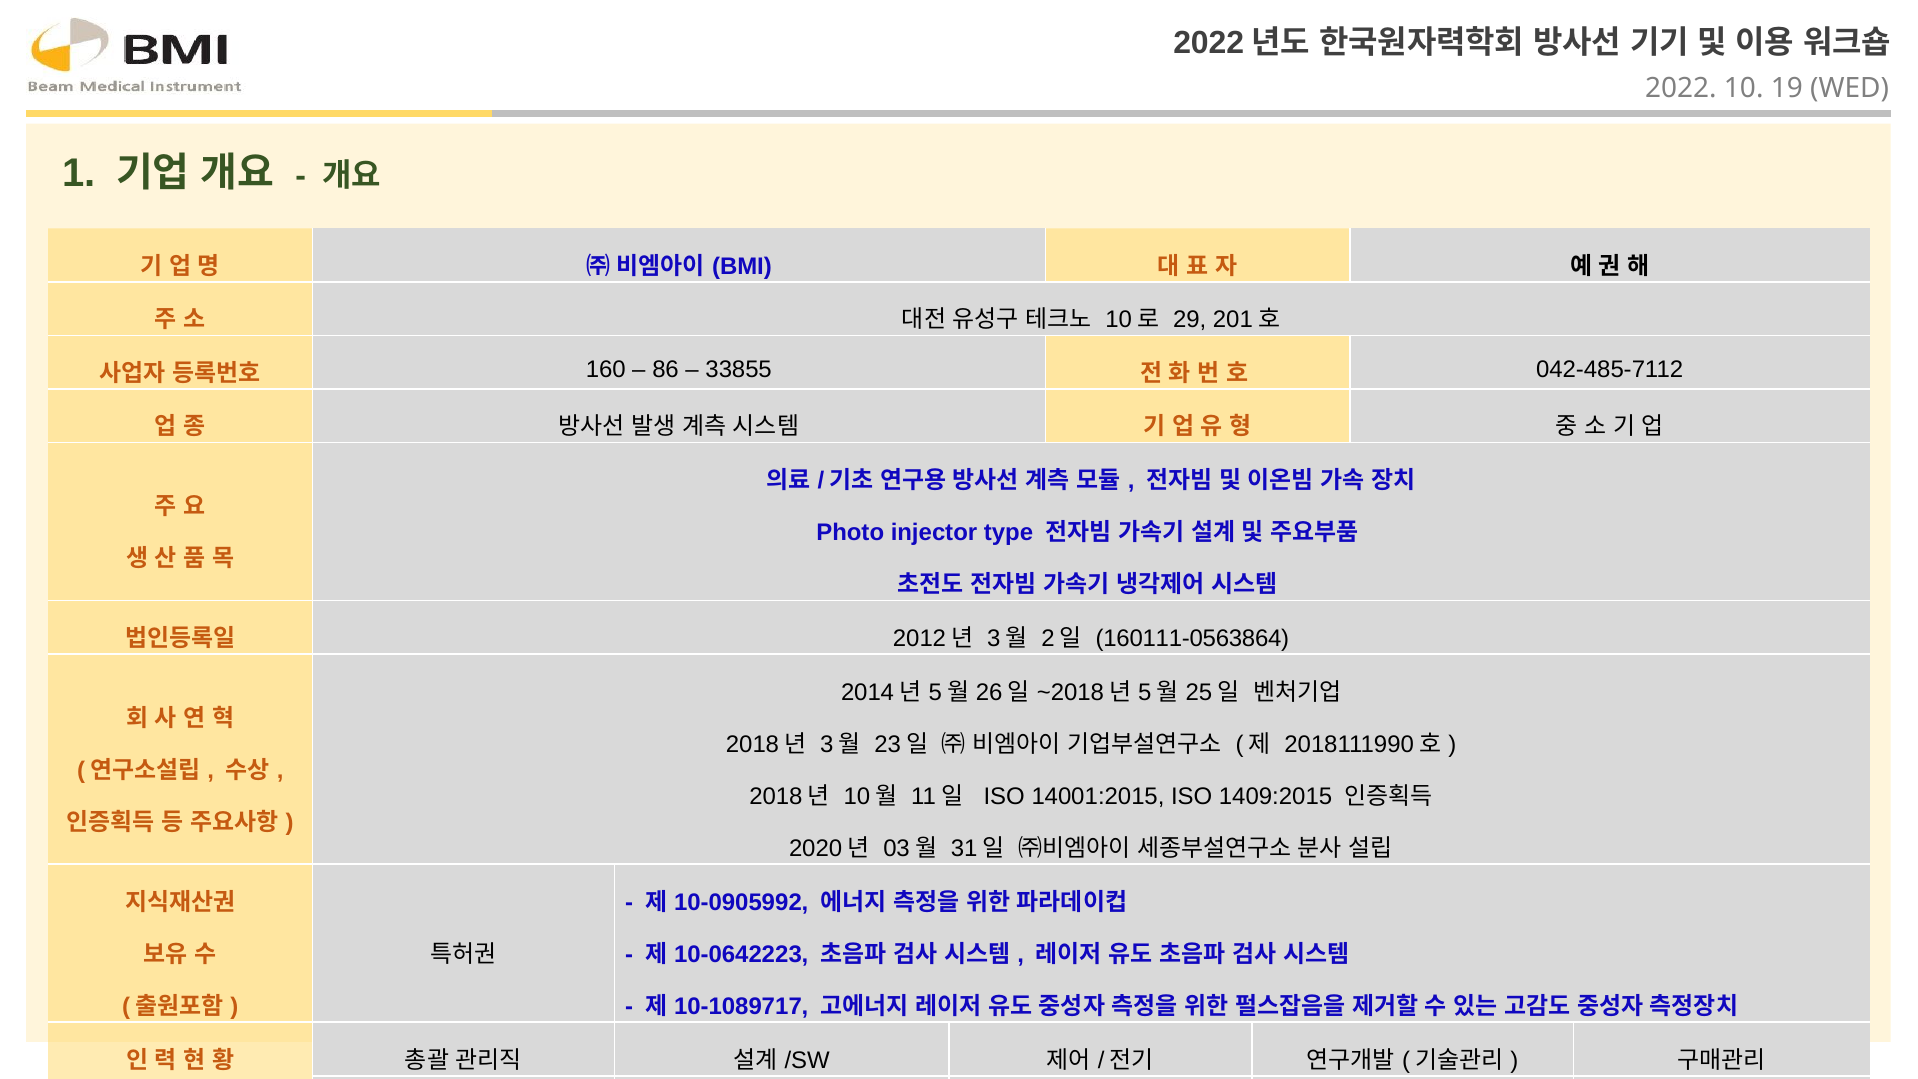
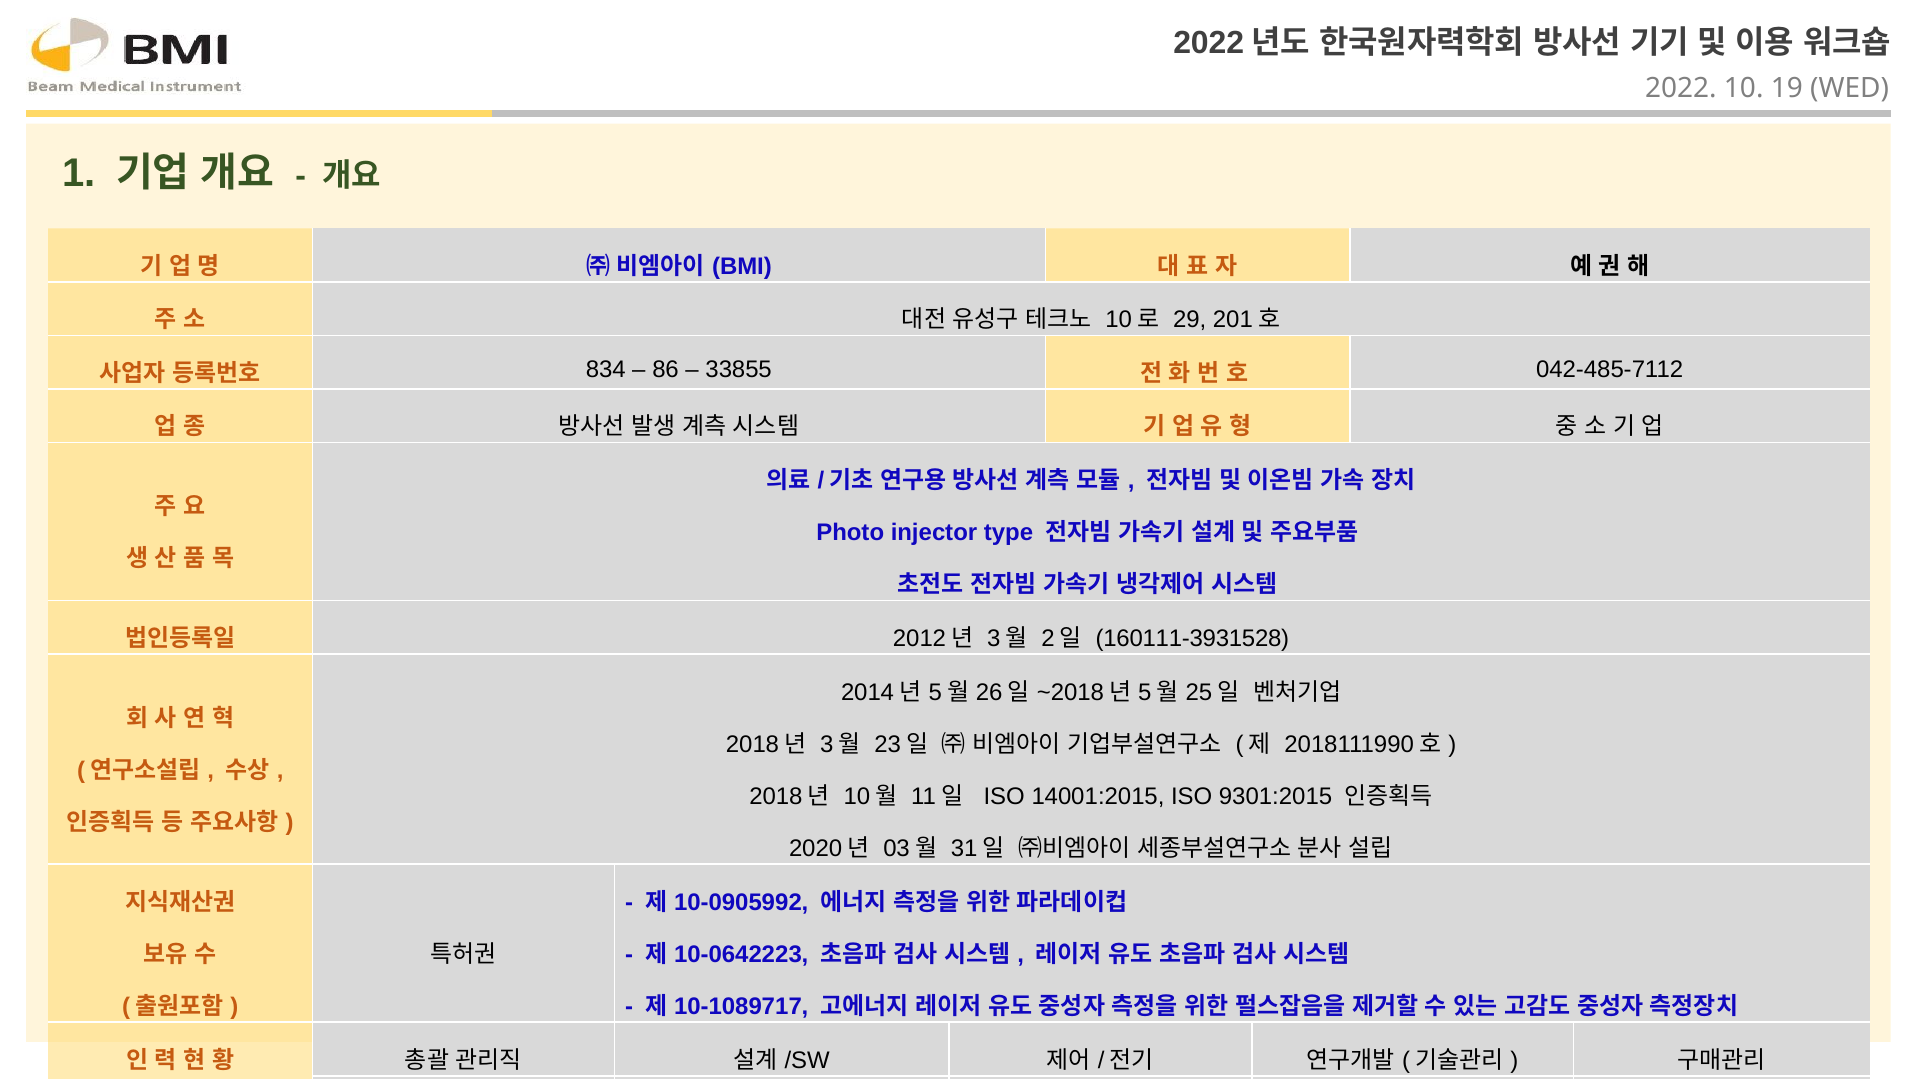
160: 160 -> 834 (606, 369)
160111-0563864: 160111-0563864 -> 160111-3931528 (1192, 638)
1409:2015: 1409:2015 -> 9301:2015 (1276, 796)
